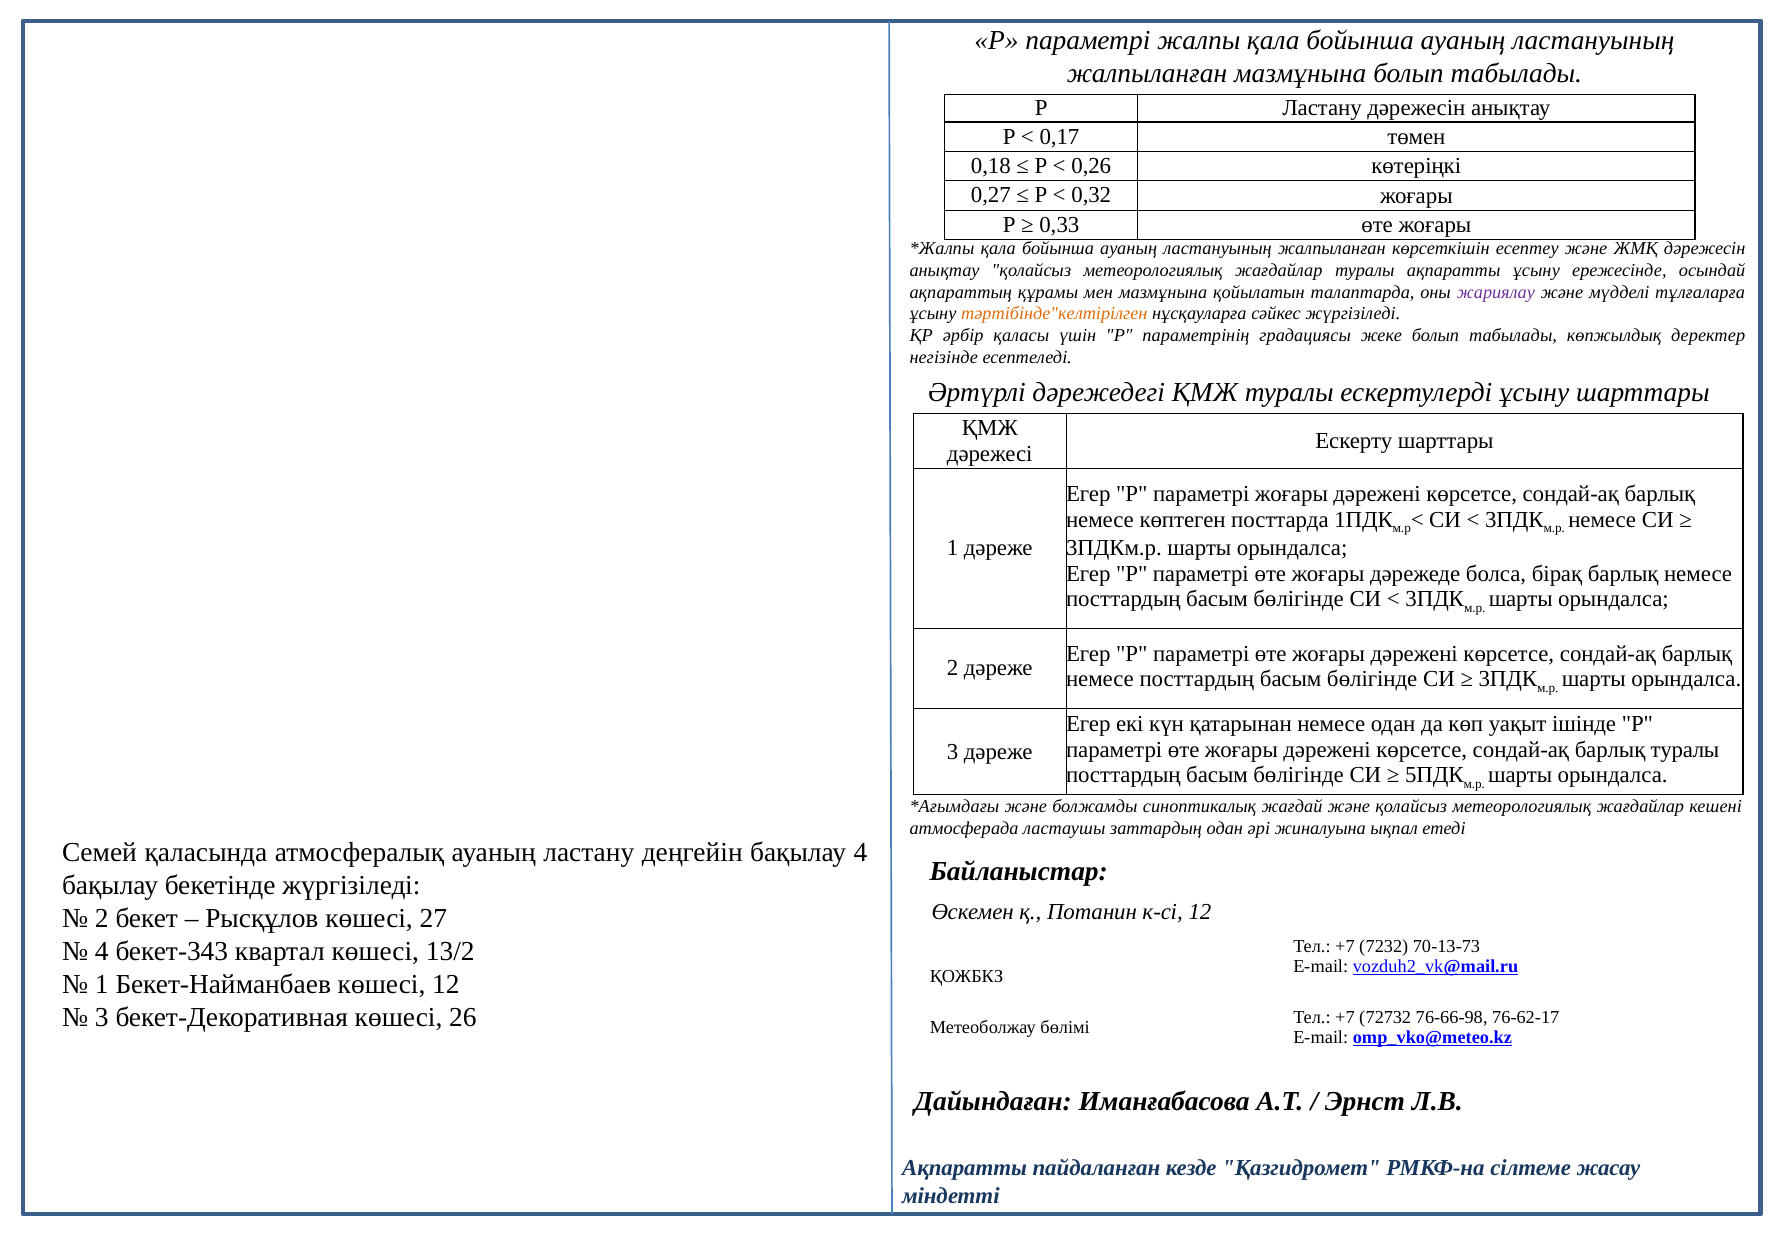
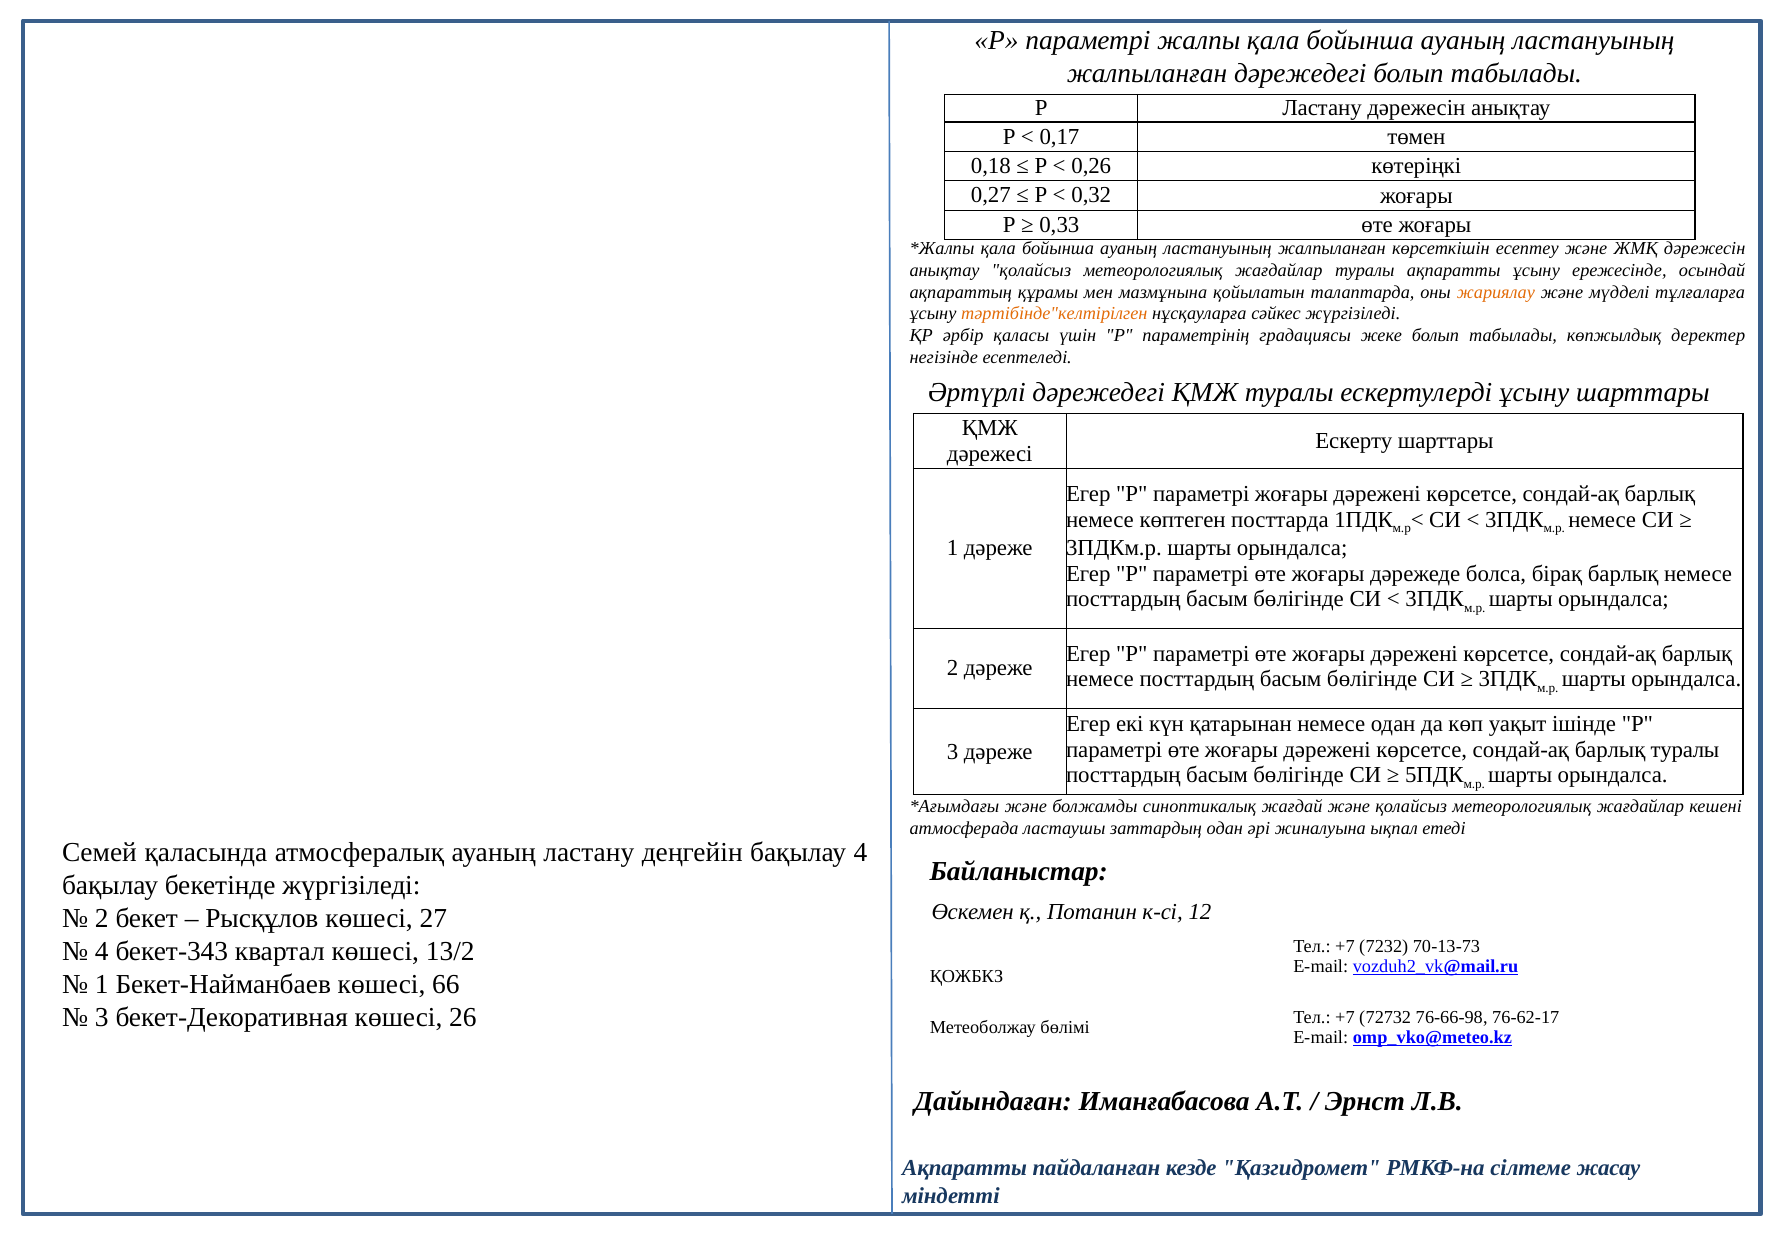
жалпыланған мазмұнына: мазмұнына -> дәрежедегі (1300, 73)
жариялау colour: purple -> orange (1496, 292)
көшесі 12: 12 -> 66 (446, 984)
